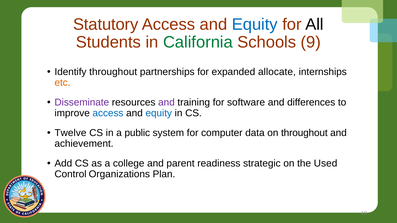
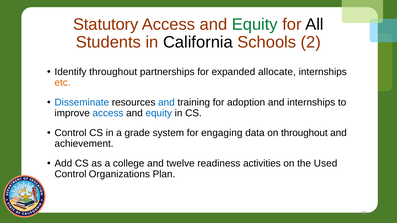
Equity colour: blue -> green (255, 24)
California colour: green -> black (198, 42)
9: 9 -> 2 (311, 42)
Disseminate colour: purple -> blue (82, 103)
and colour: purple -> blue (166, 103)
software: software -> adoption (246, 103)
and differences: differences -> internships (311, 103)
Twelve: Twelve -> Control (71, 133)
public: public -> grade (137, 133)
computer: computer -> engaging (222, 133)
parent: parent -> twelve (181, 164)
strategic: strategic -> activities (262, 164)
